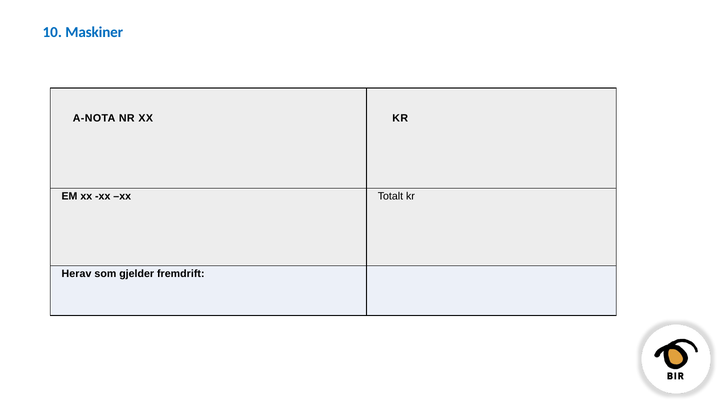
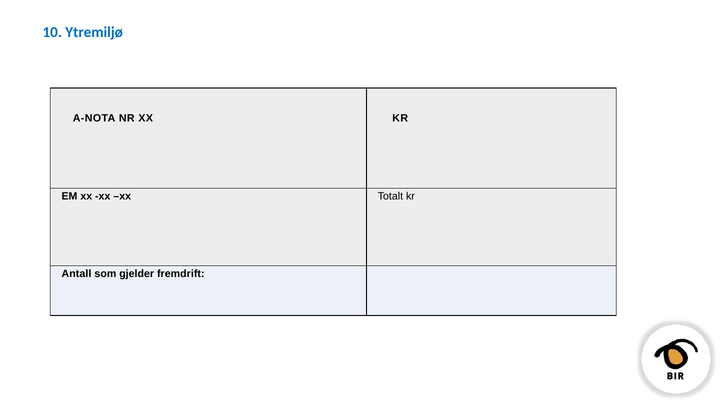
Maskiner: Maskiner -> Ytremiljø (94, 32)
Herav: Herav -> Antall (76, 273)
